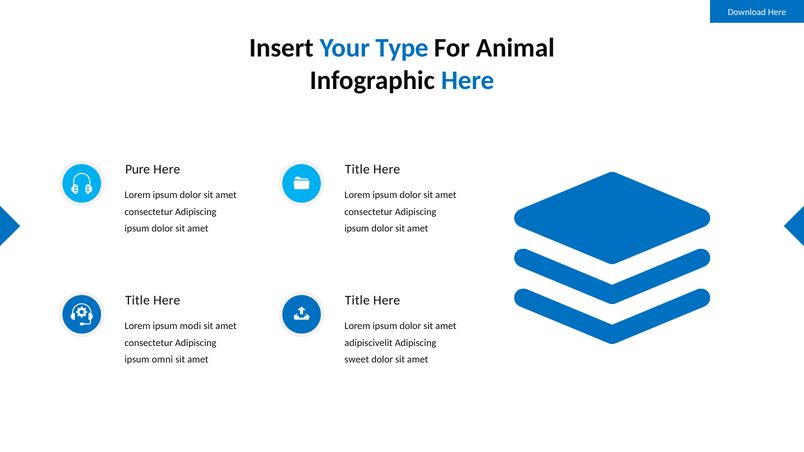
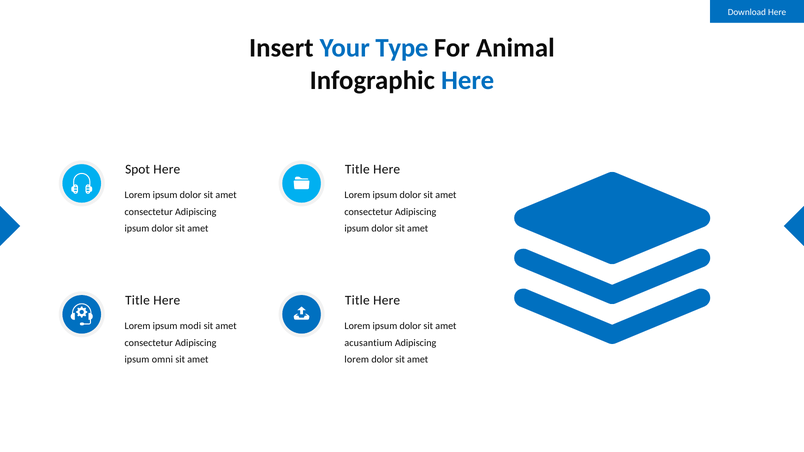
Pure: Pure -> Spot (138, 170)
adipiscivelit: adipiscivelit -> acusantium (368, 343)
sweet: sweet -> lorem (357, 360)
